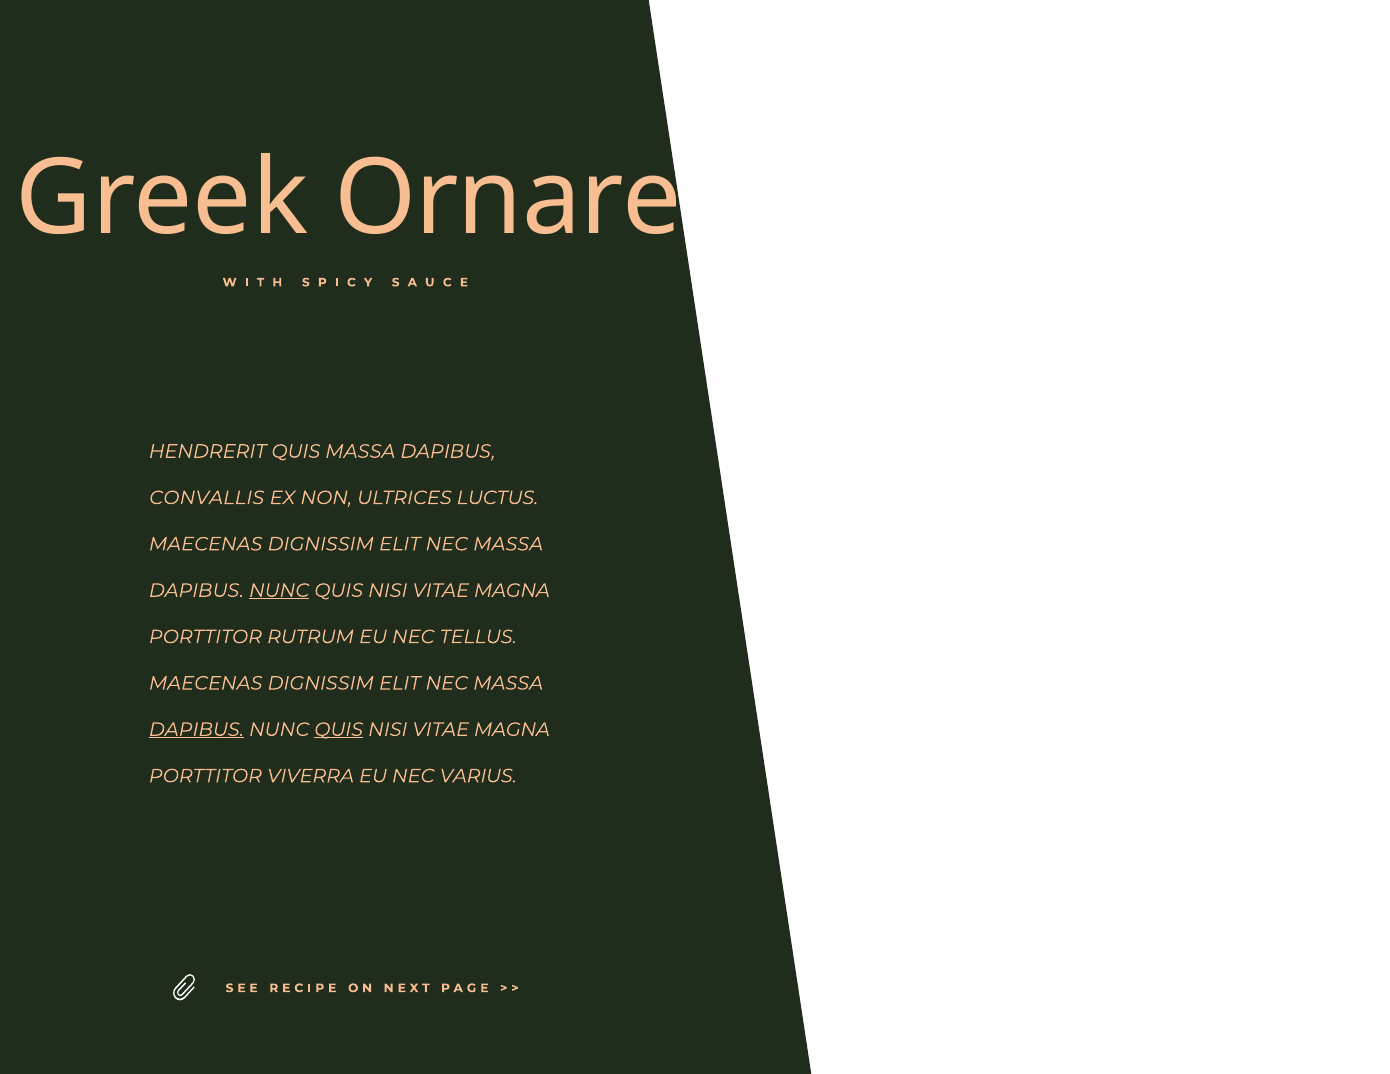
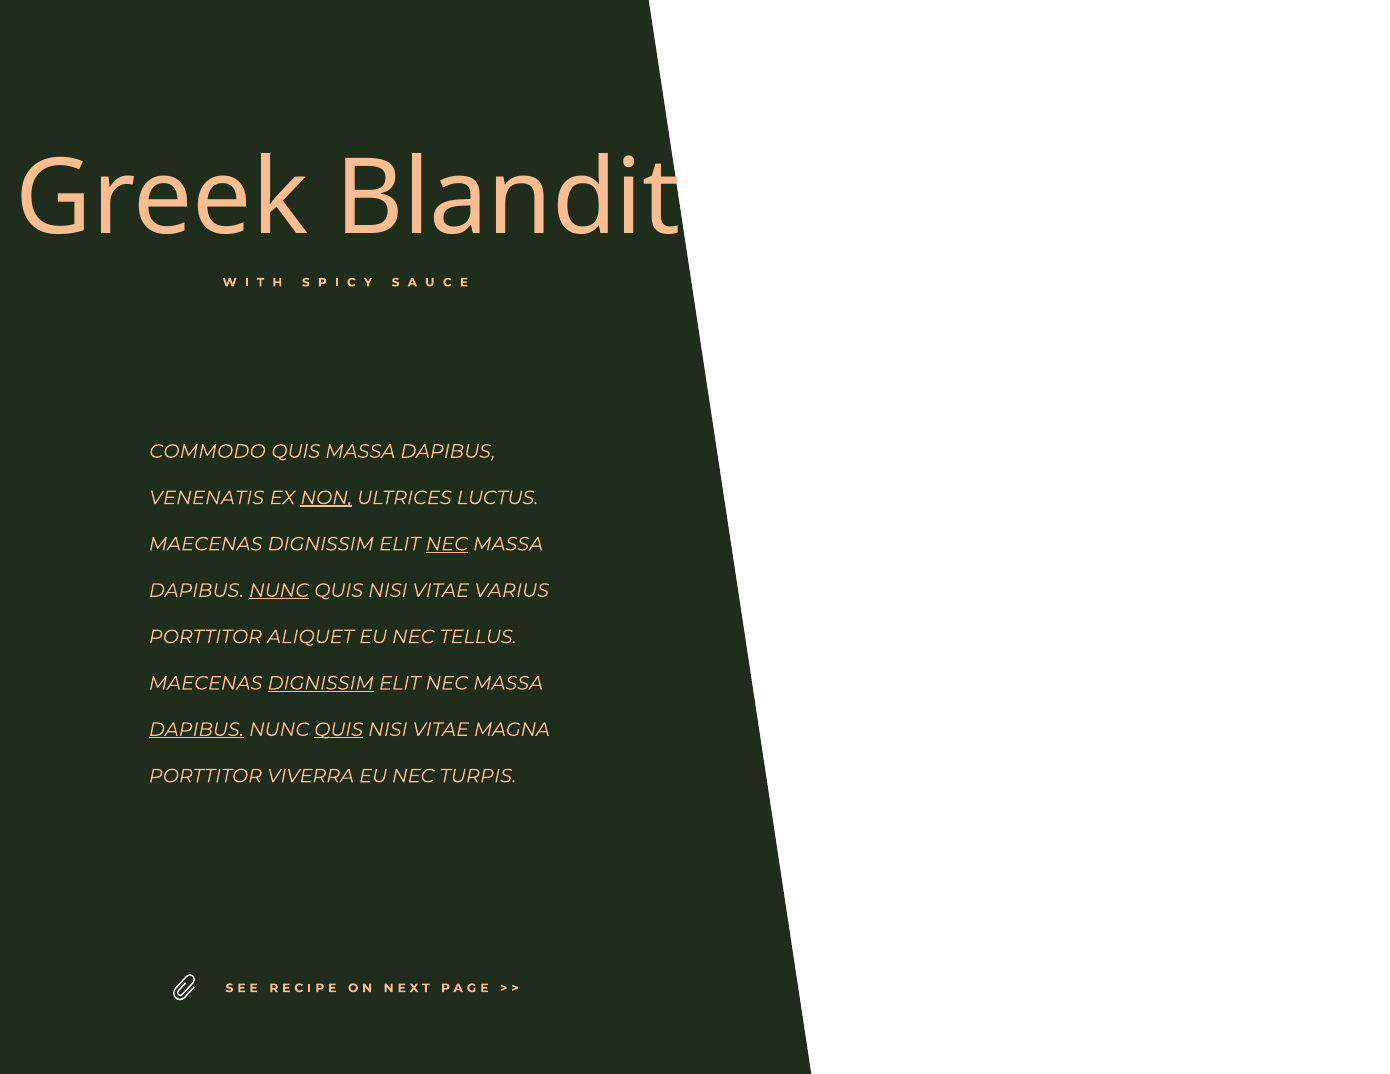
Ornare: Ornare -> Blandit (508, 199)
HENDRERIT: HENDRERIT -> COMMODO (207, 451)
CONVALLIS: CONVALLIS -> VENENATIS (207, 498)
NON underline: none -> present (326, 498)
NEC underline: none -> present (447, 544)
MAGNA: MAGNA -> VARIUS (512, 591)
RUTRUM: RUTRUM -> ALIQUET (310, 637)
DIGNISSIM underline: none -> present (321, 683)
VARIUS: VARIUS -> TURPIS (478, 776)
